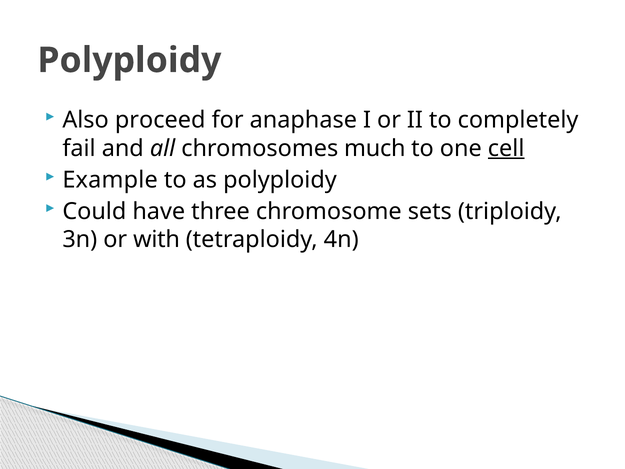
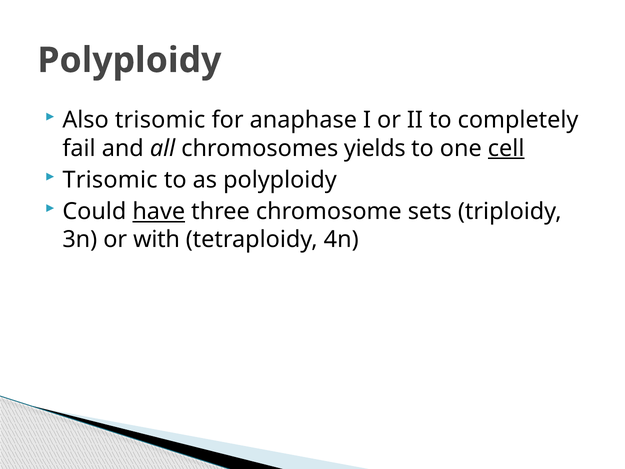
Also proceed: proceed -> trisomic (160, 120)
much: much -> yields (375, 148)
Example: Example -> Trisomic (110, 180)
have underline: none -> present (159, 211)
